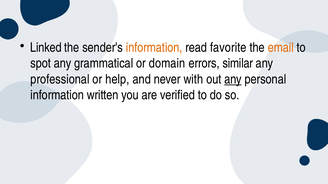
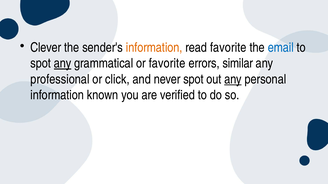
Linked: Linked -> Clever (46, 48)
email colour: orange -> blue (281, 48)
any underline: none -> present (63, 64)
or domain: domain -> favorite (167, 64)
help: help -> click (117, 79)
never with: with -> spot (193, 79)
written: written -> known (103, 95)
